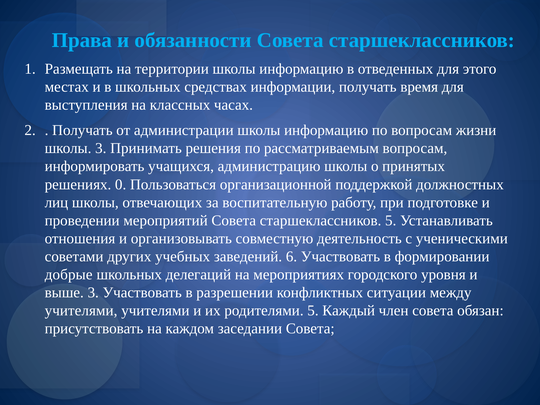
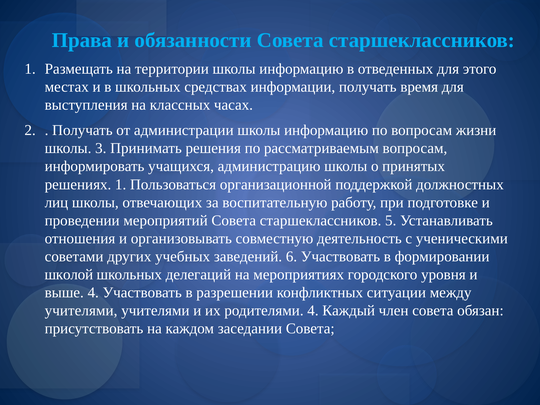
решениях 0: 0 -> 1 (121, 184)
добрые: добрые -> школой (69, 274)
выше 3: 3 -> 4 (93, 292)
родителями 5: 5 -> 4 (313, 310)
